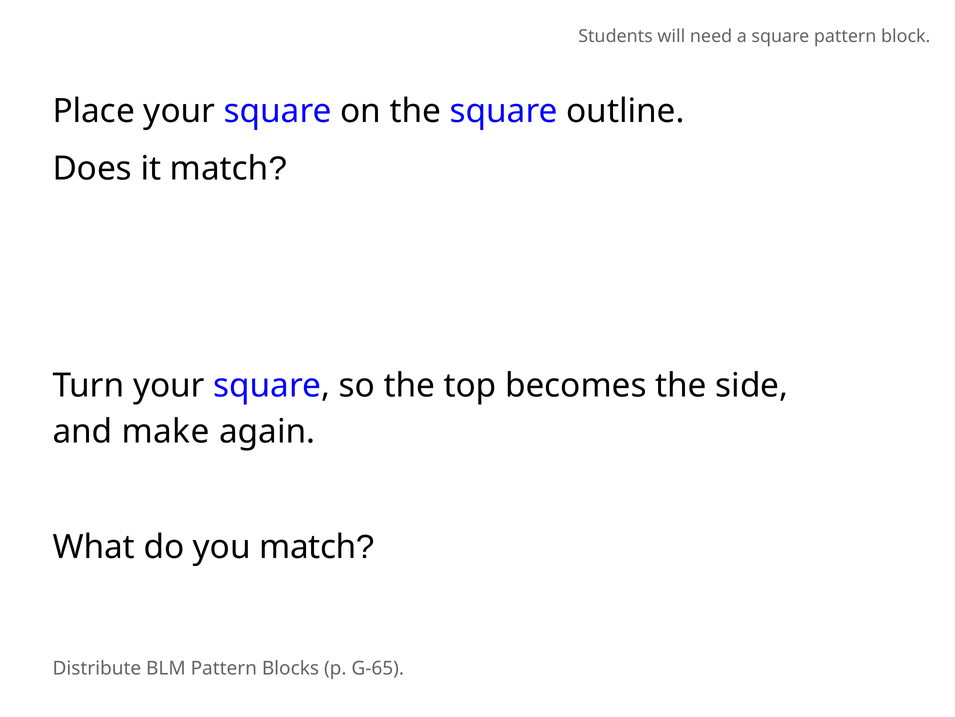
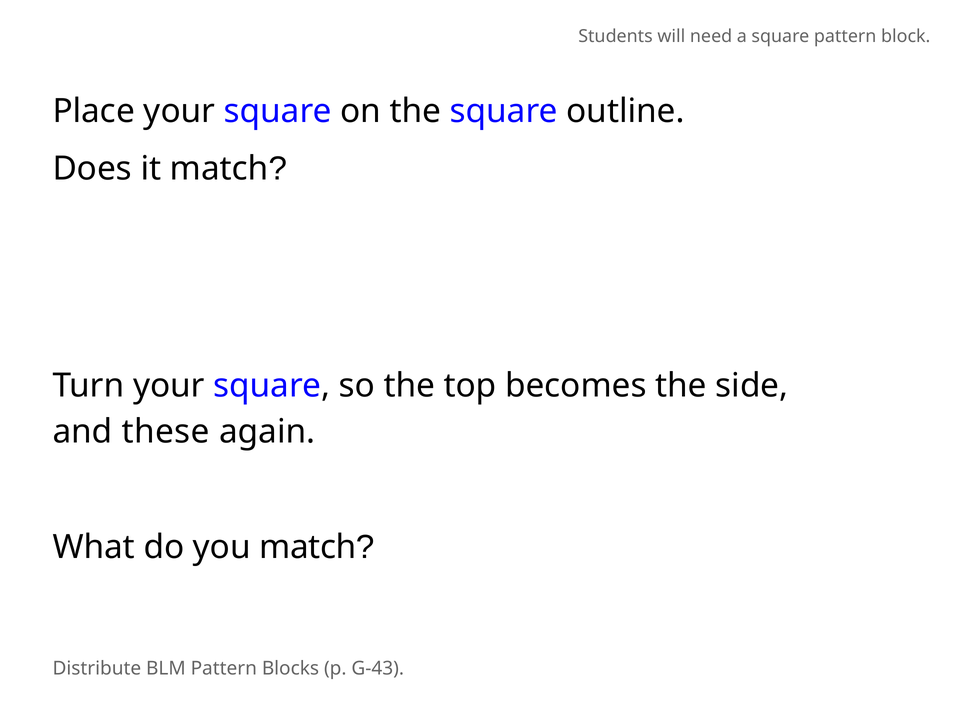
make: make -> these (166, 431)
G-65: G-65 -> G-43 (378, 668)
